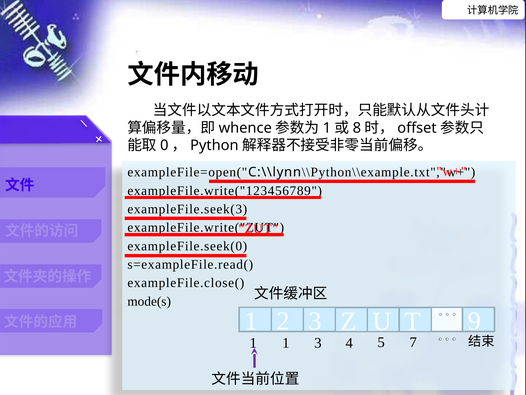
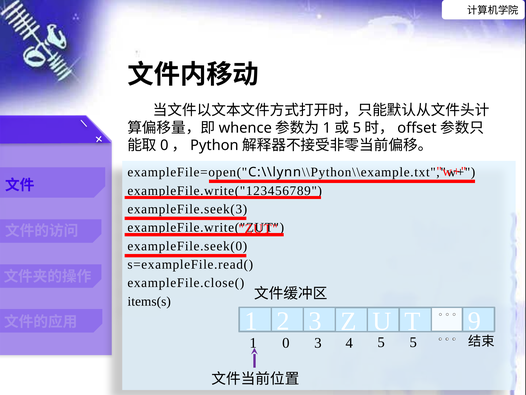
8: 8 -> 5 (357, 128)
mode(s: mode(s -> items(s (149, 301)
1: 1 -> 0 (286, 343)
5 7: 7 -> 5 (413, 342)
